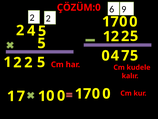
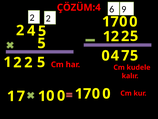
ÇÖZÜM:0: ÇÖZÜM:0 -> ÇÖZÜM:4 (79, 7)
